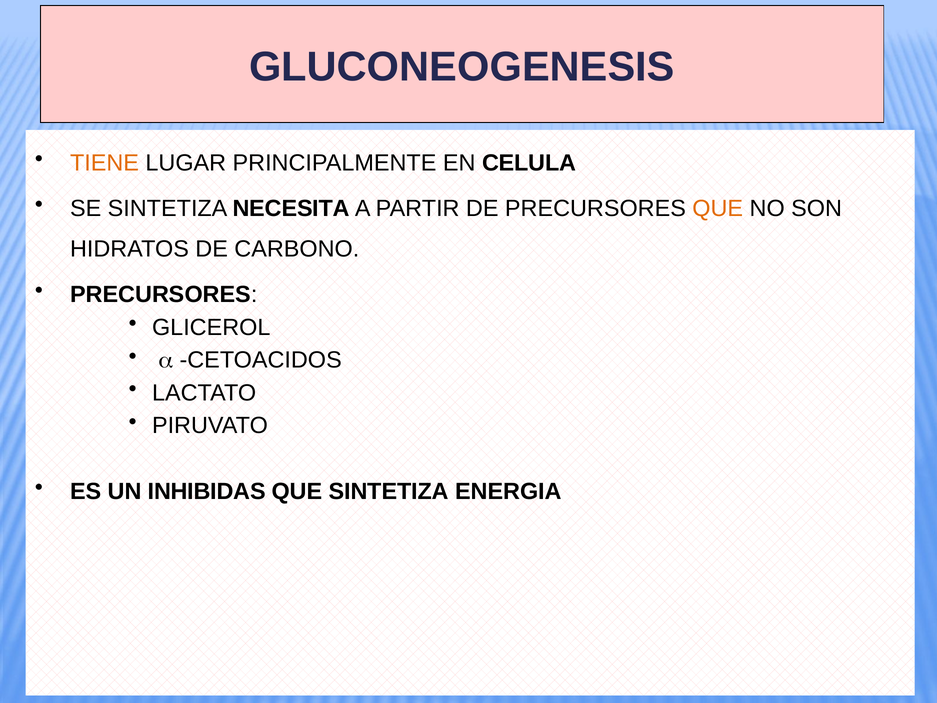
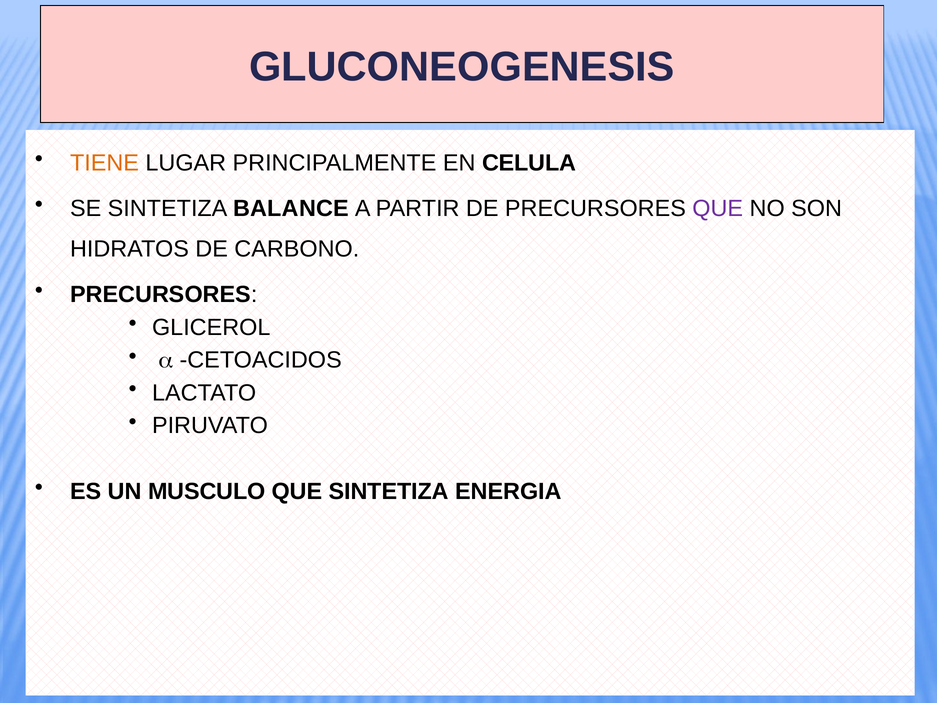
NECESITA: NECESITA -> BALANCE (291, 208)
QUE colour: orange -> purple (718, 208)
INHIBIDAS: INHIBIDAS -> MUSCULO (207, 491)
